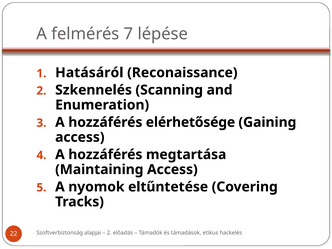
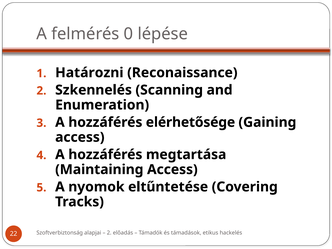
7: 7 -> 0 (128, 34)
Hatásáról: Hatásáról -> Határozni (89, 73)
